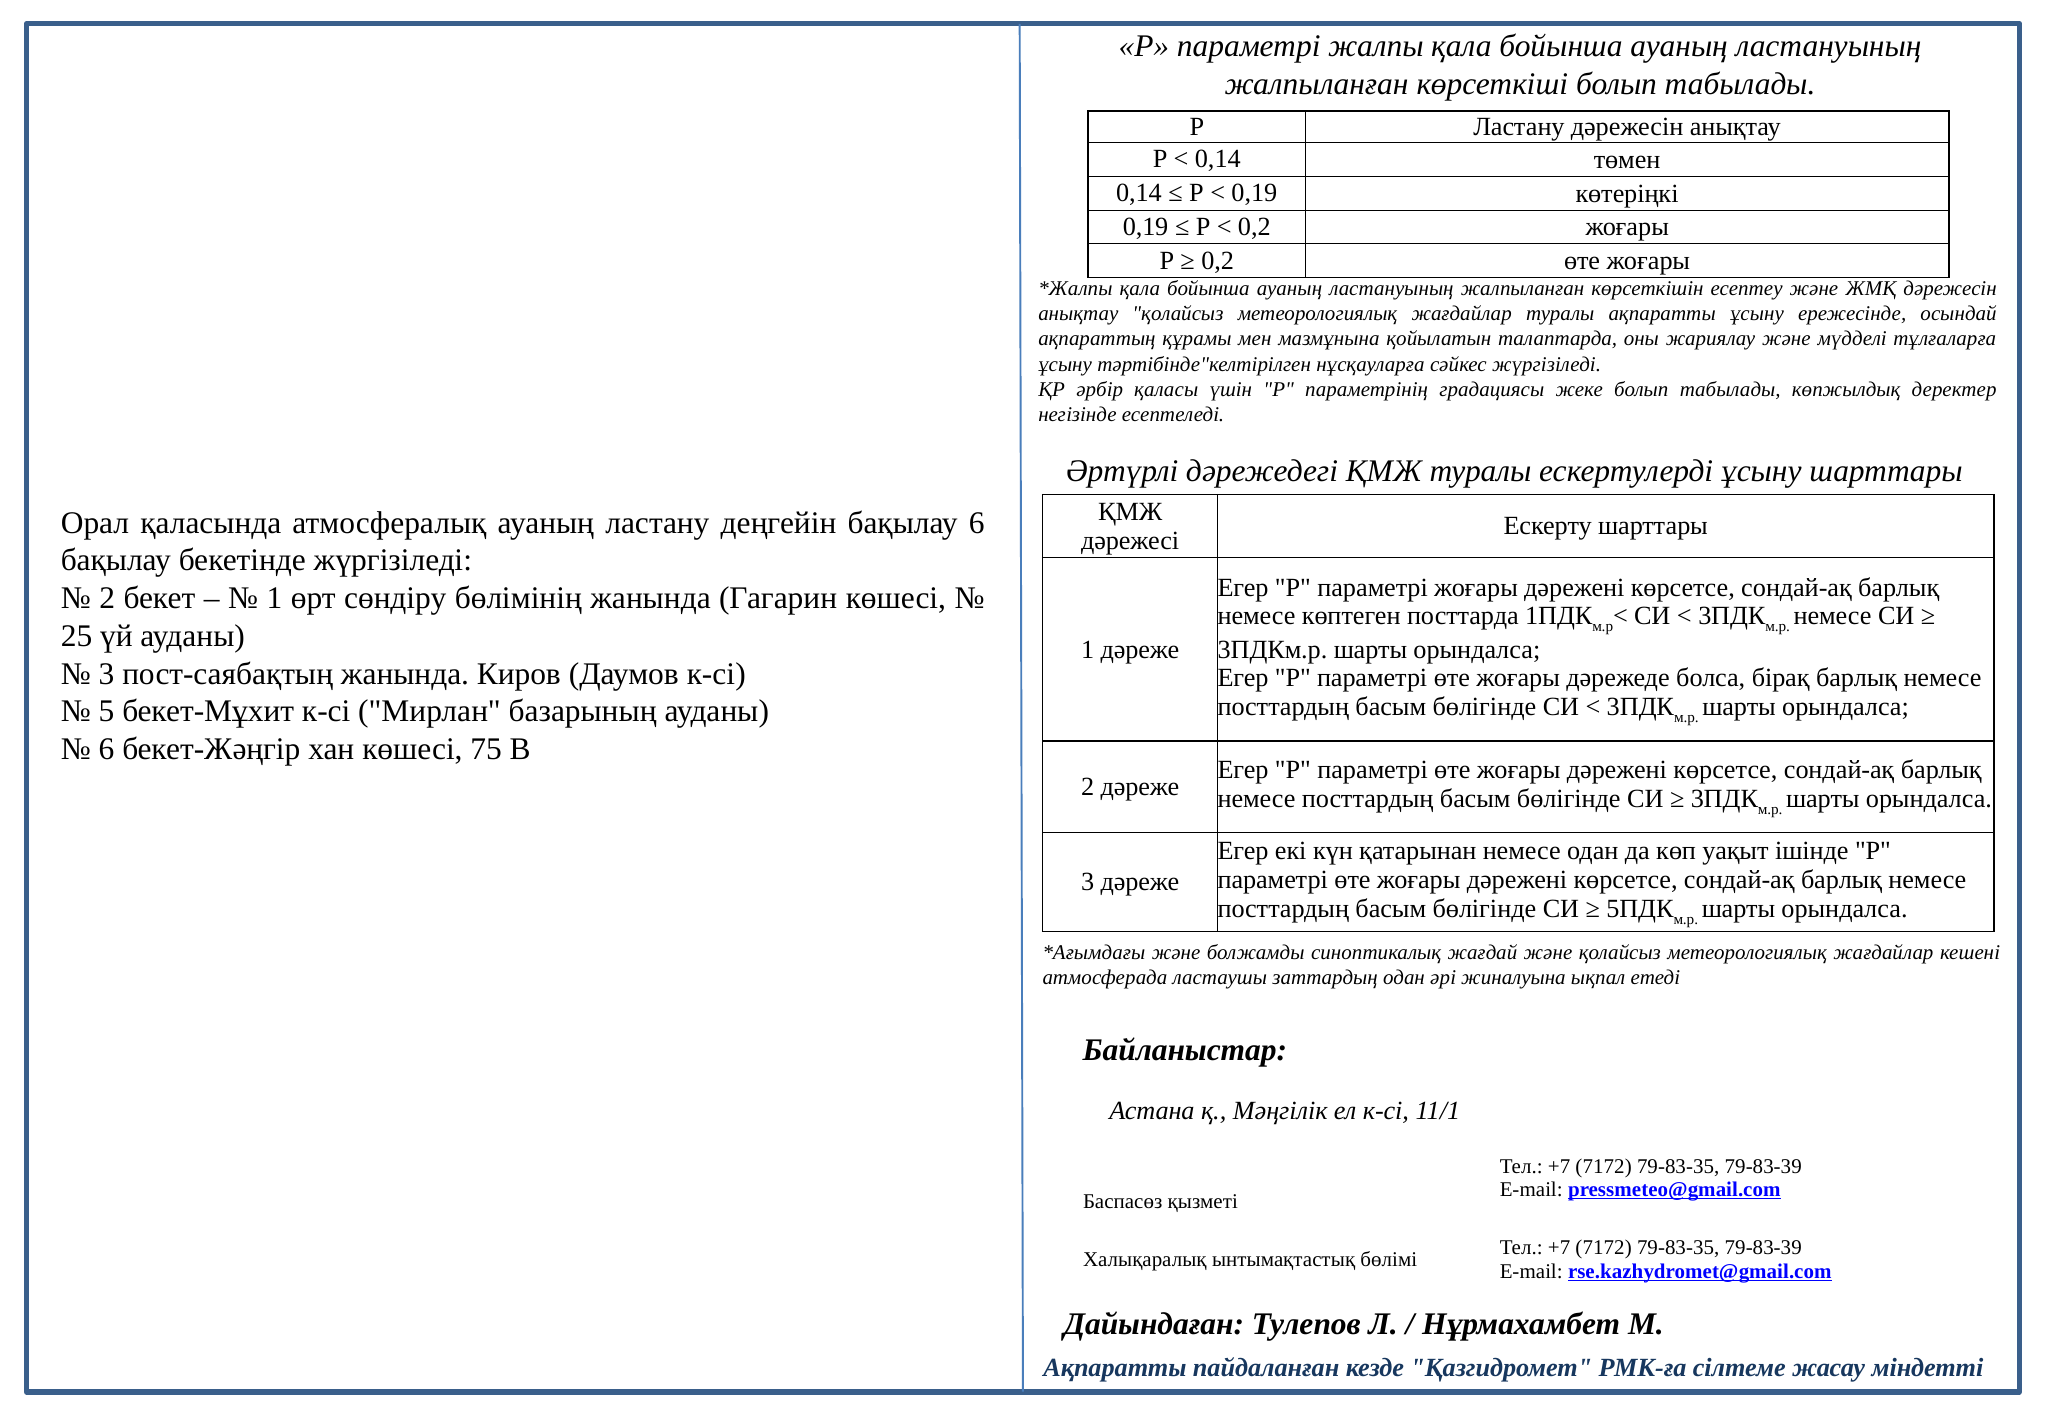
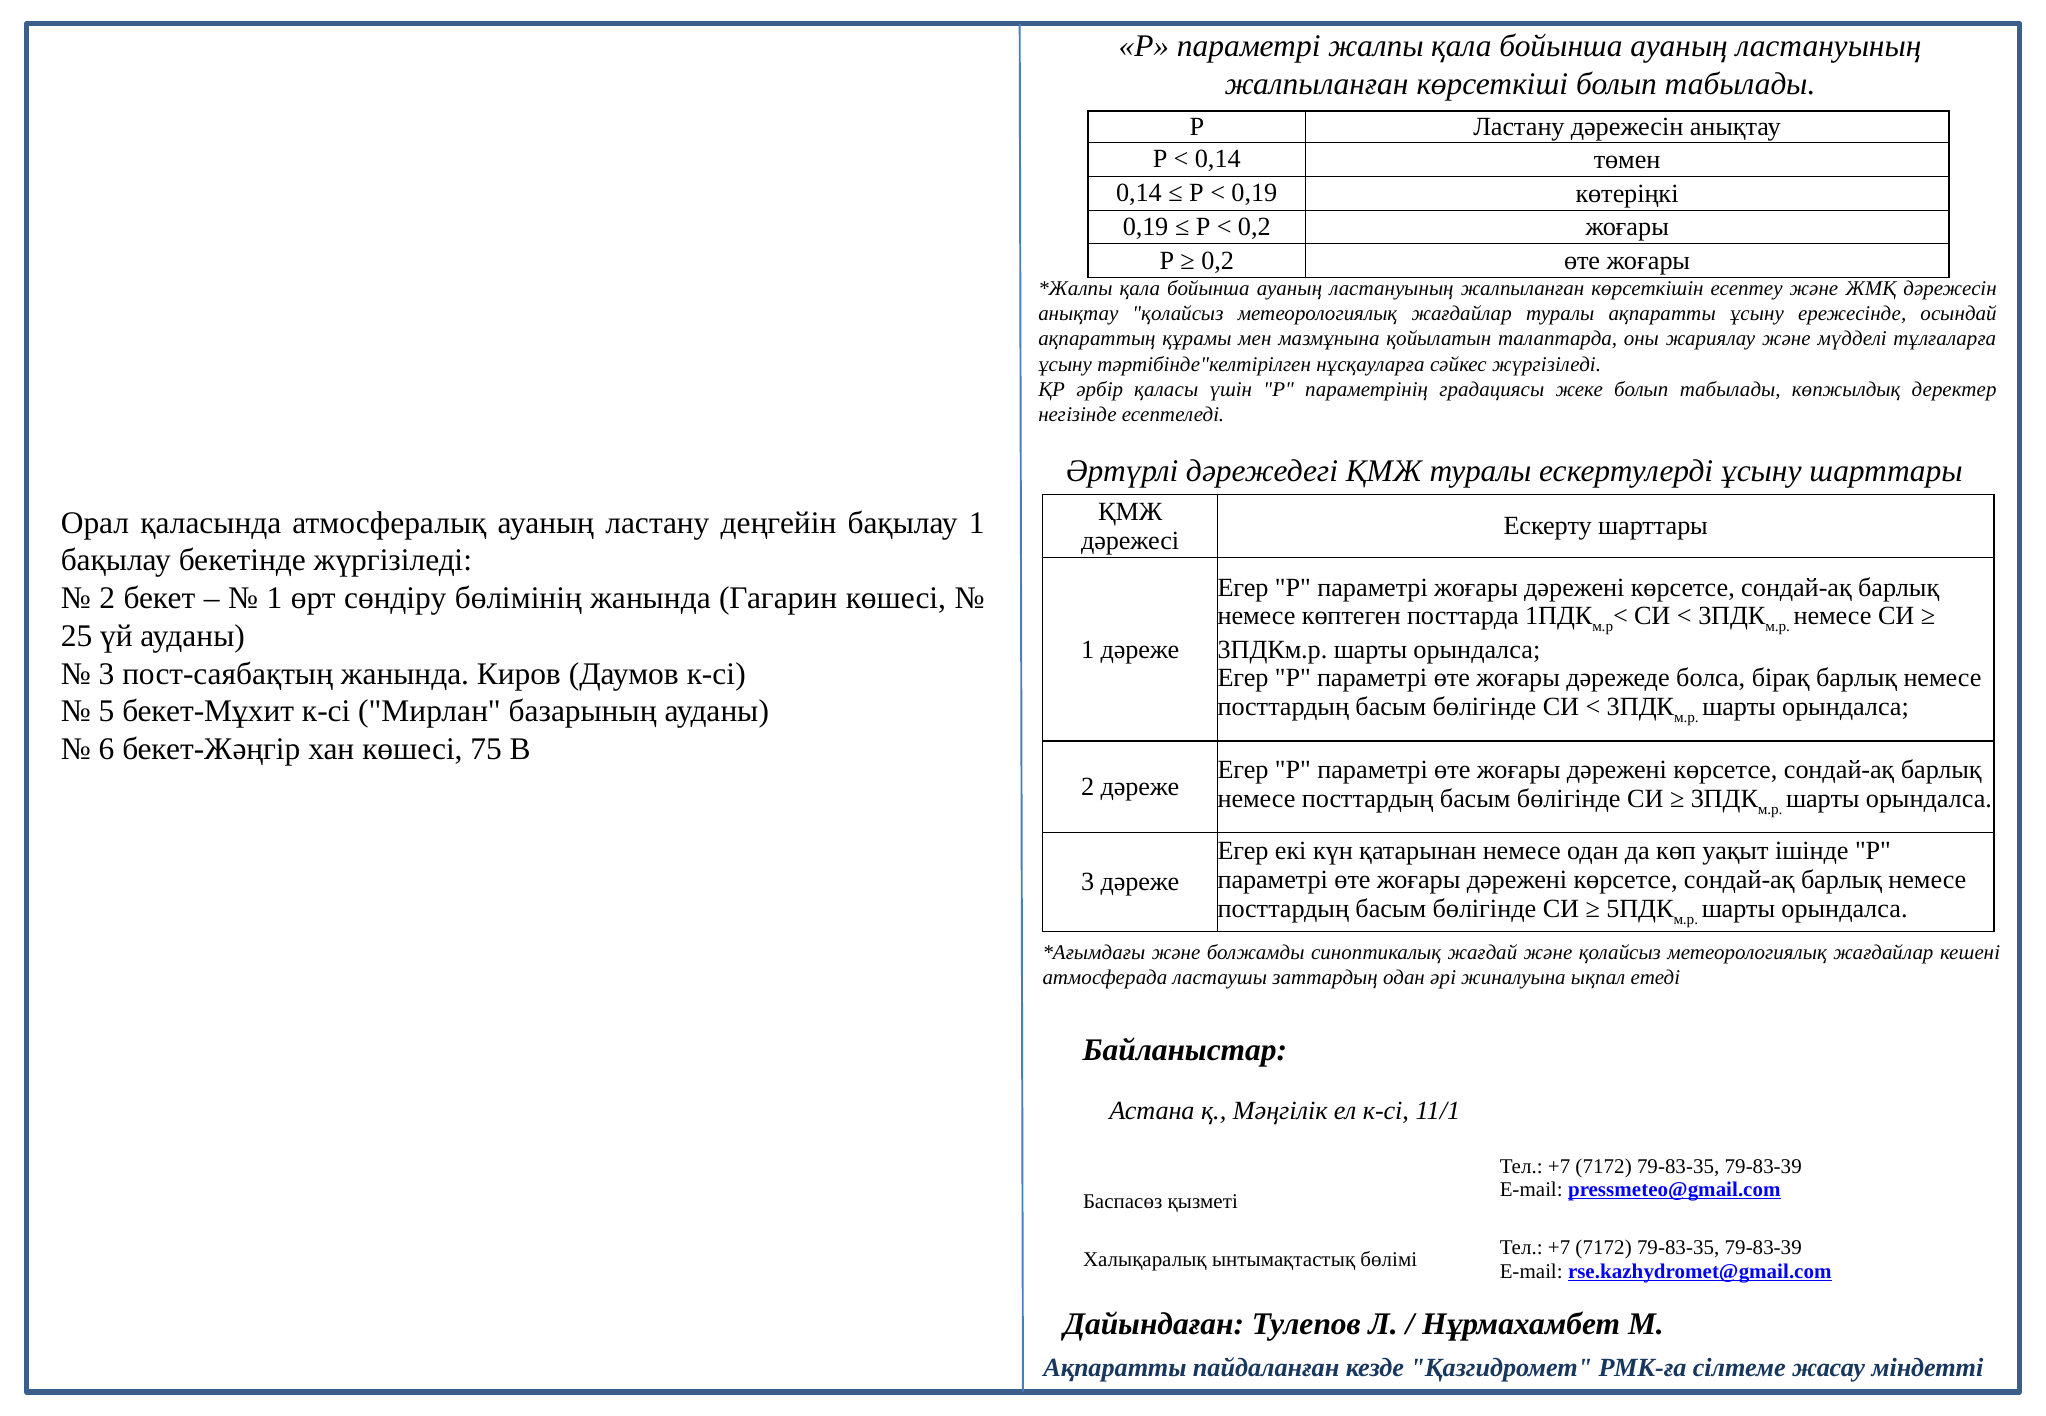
бақылау 6: 6 -> 1 (977, 523)
